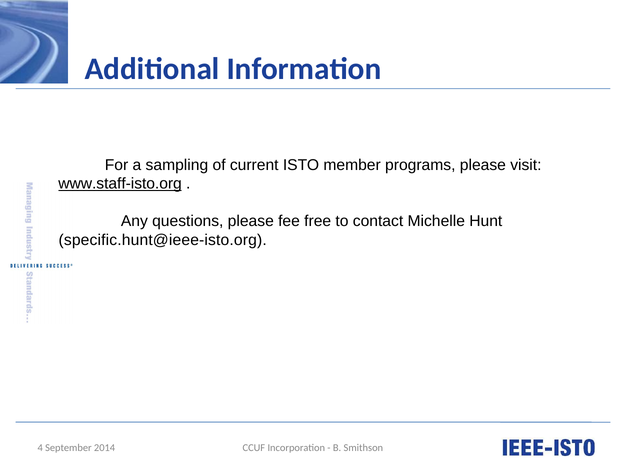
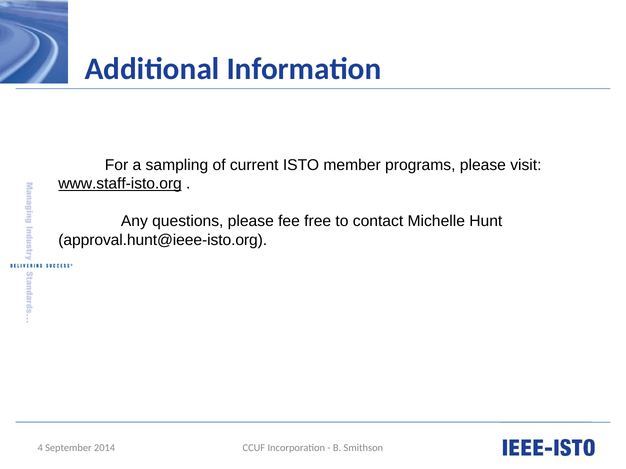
specific.hunt@ieee-isto.org: specific.hunt@ieee-isto.org -> approval.hunt@ieee-isto.org (163, 240)
